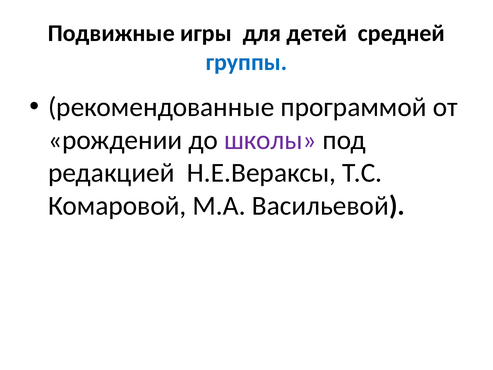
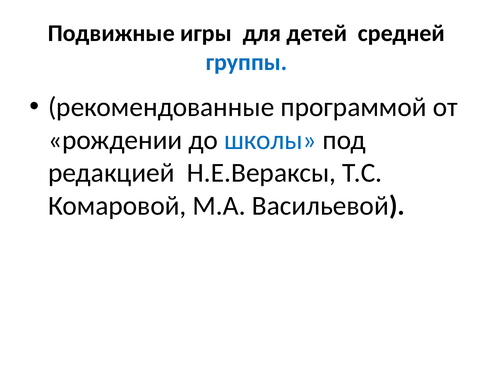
школы colour: purple -> blue (270, 140)
